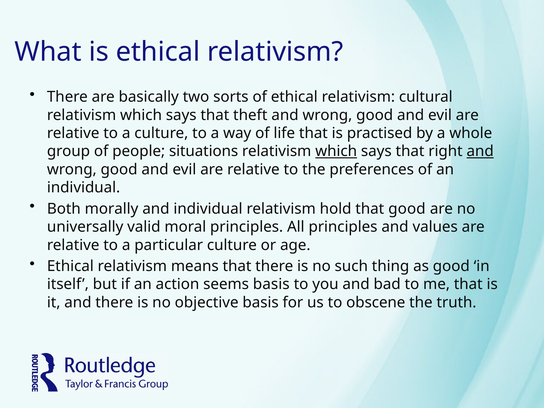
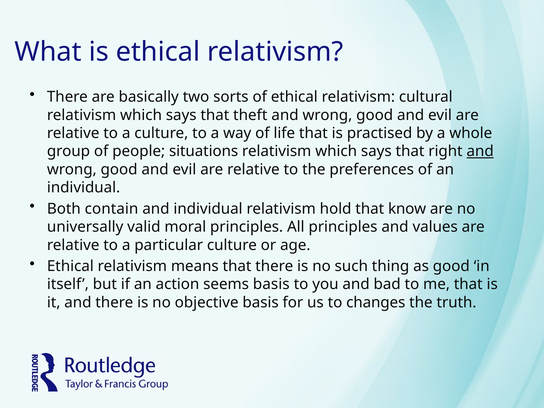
which underline: present -> none (336, 151)
morally: morally -> contain (112, 209)
that good: good -> know (407, 209)
obscene: obscene -> changes (376, 302)
